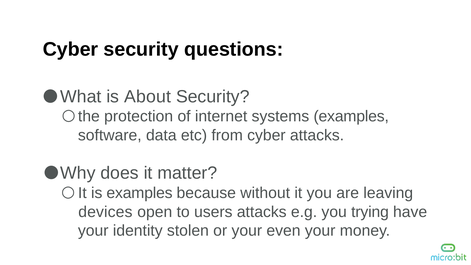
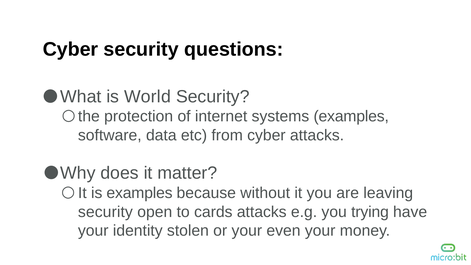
About: About -> World (148, 97)
devices: devices -> security (105, 212)
users: users -> cards (213, 212)
